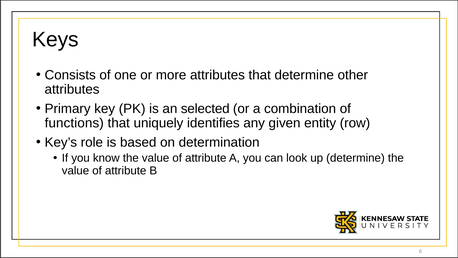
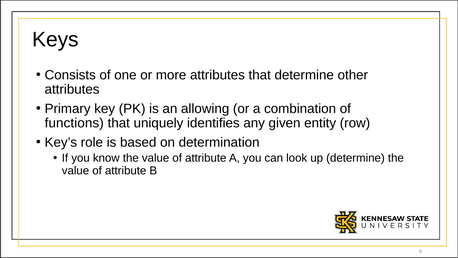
selected: selected -> allowing (205, 109)
